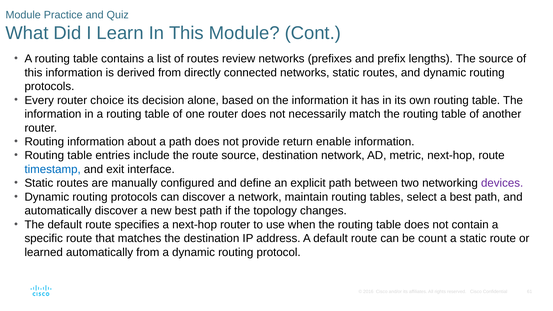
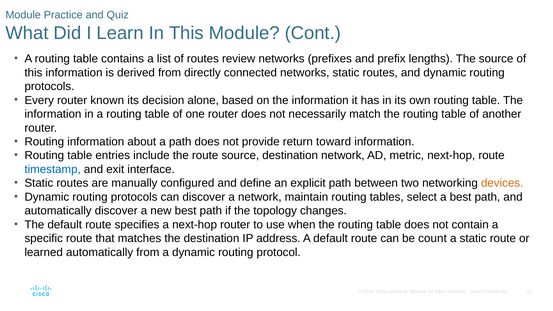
choice: choice -> known (107, 100)
enable: enable -> toward (334, 142)
devices colour: purple -> orange (502, 183)
